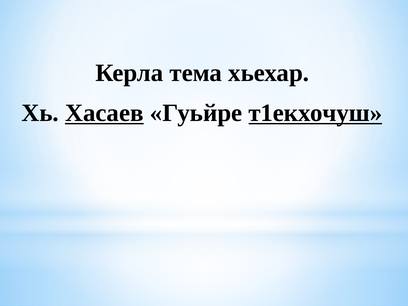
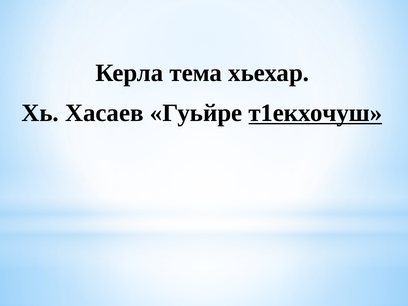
Хасаев underline: present -> none (104, 113)
